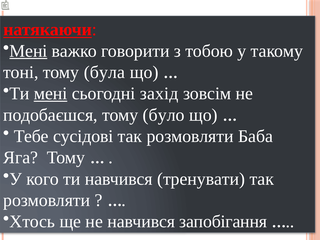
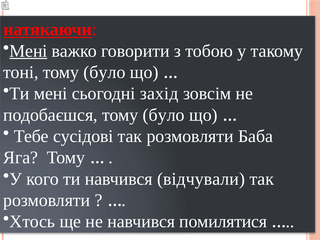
тоні тому була: була -> було (104, 72)
мені underline: present -> none (51, 94)
тренувати: тренувати -> відчували (201, 179)
запобігання: запобігання -> помилятися (223, 222)
